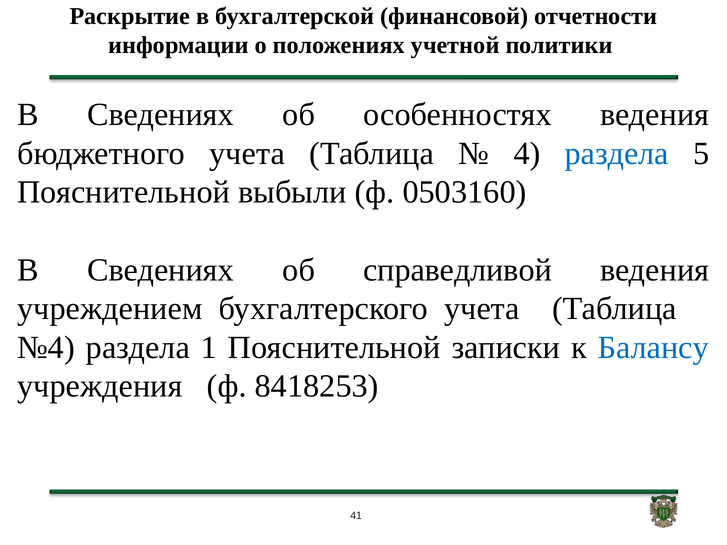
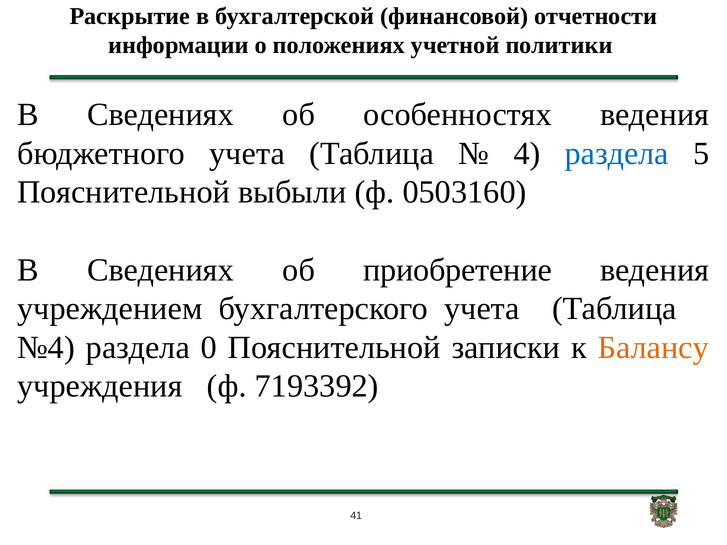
справедливой: справедливой -> приобретение (458, 270)
1: 1 -> 0 (209, 348)
Балансу colour: blue -> orange (653, 348)
8418253: 8418253 -> 7193392 (317, 386)
